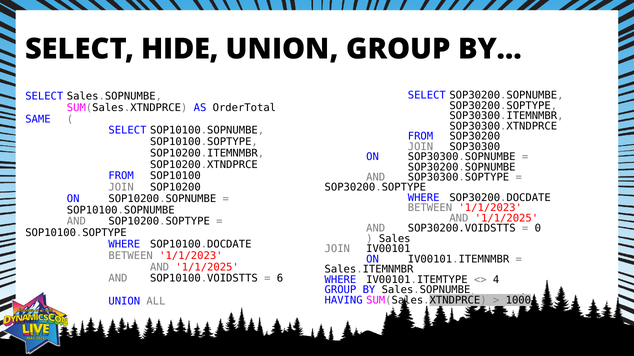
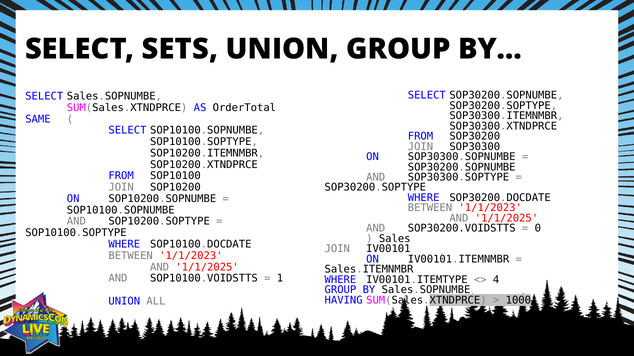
HIDE: HIDE -> SETS (180, 49)
6: 6 -> 1 (280, 279)
